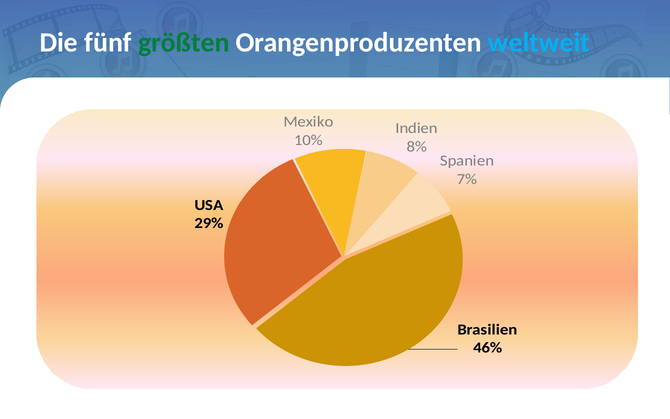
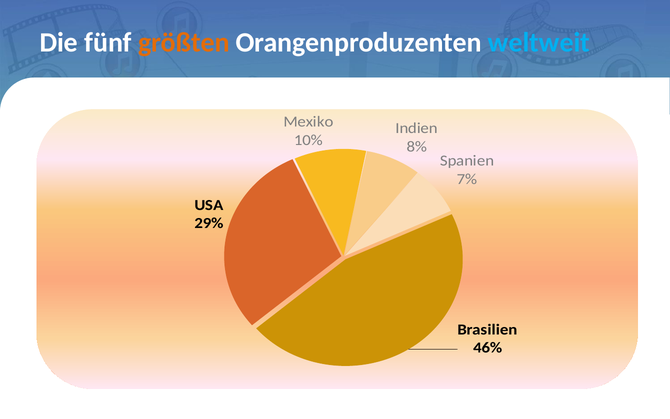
größten colour: green -> orange (184, 42)
